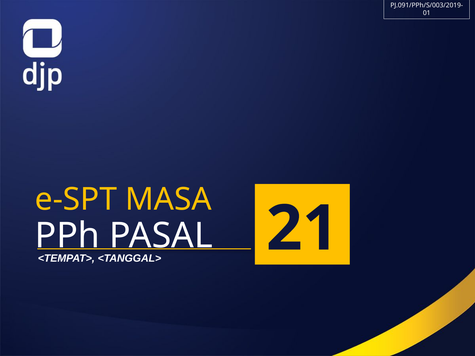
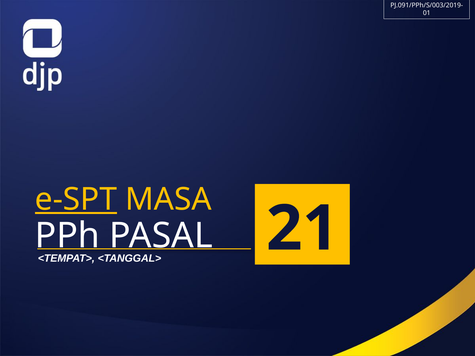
e-SPT underline: none -> present (76, 200)
